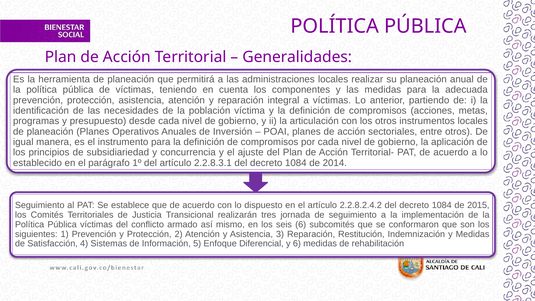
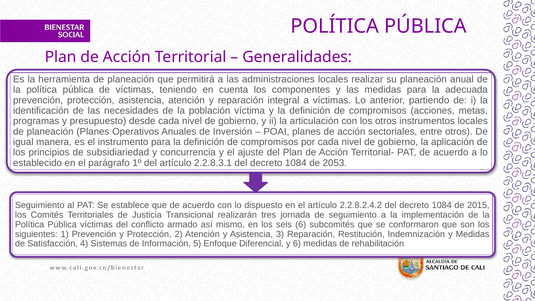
2014: 2014 -> 2053 (335, 163)
